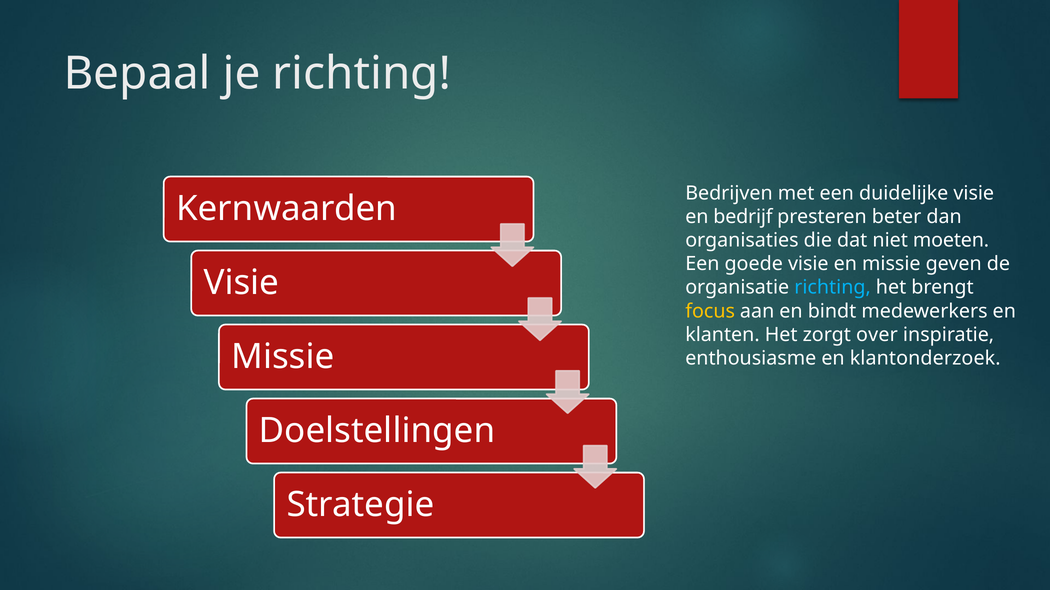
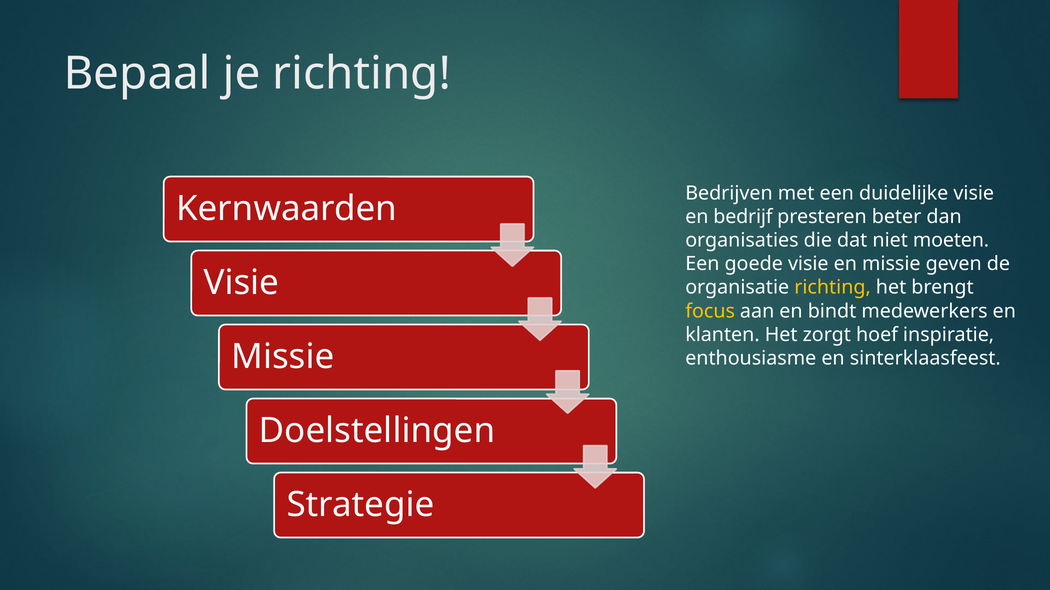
richting colour: light blue -> yellow (833, 288)
over: over -> hoef (877, 335)
klantonderzoek: klantonderzoek -> sinterklaasfeest (925, 359)
